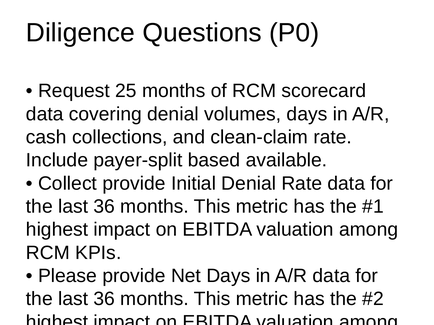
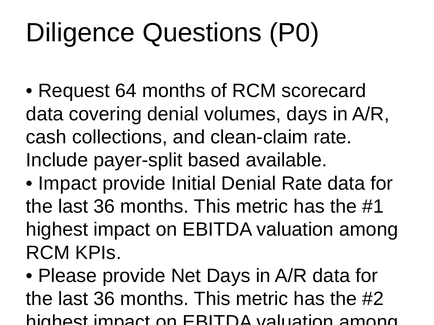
25: 25 -> 64 (126, 91)
Collect: Collect -> Impact (67, 184)
